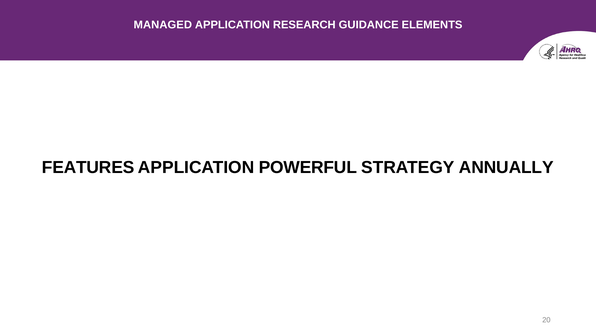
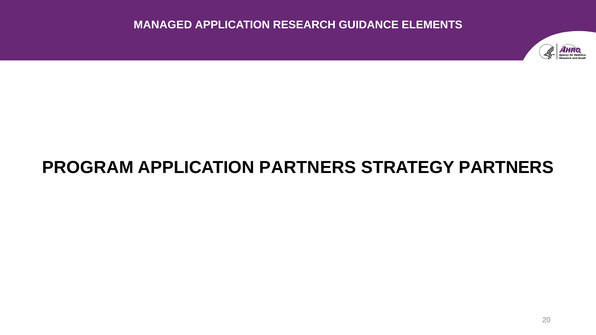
FEATURES: FEATURES -> PROGRAM (88, 167)
APPLICATION POWERFUL: POWERFUL -> PARTNERS (308, 167)
STRATEGY ANNUALLY: ANNUALLY -> PARTNERS (506, 167)
